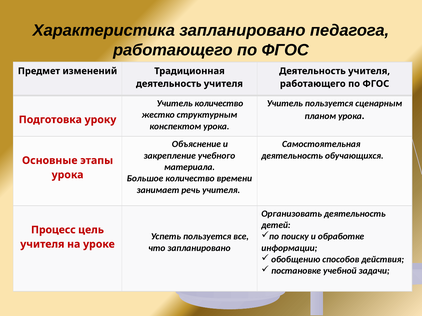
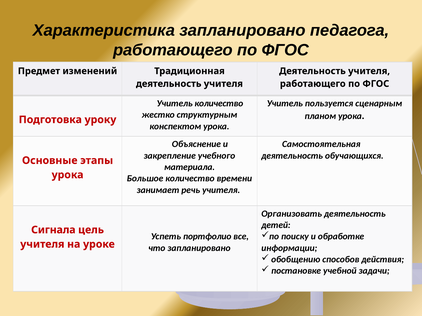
Процесс: Процесс -> Сигнала (53, 230)
Успеть пользуется: пользуется -> портфолио (207, 237)
